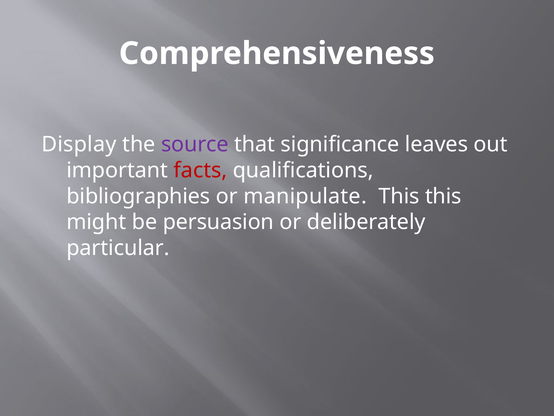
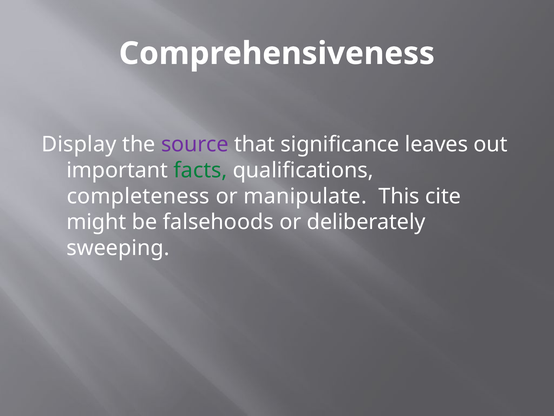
facts colour: red -> green (200, 170)
bibliographies: bibliographies -> completeness (138, 196)
This this: this -> cite (443, 196)
persuasion: persuasion -> falsehoods (218, 222)
particular: particular -> sweeping (118, 248)
